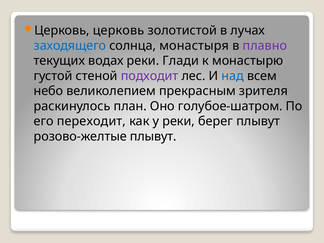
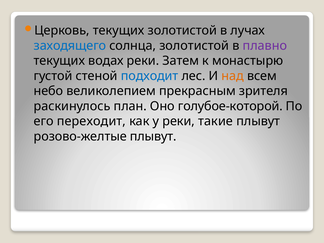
Церковь церковь: церковь -> текущих (119, 30)
солнца монастыря: монастыря -> золотистой (194, 46)
Глади: Глади -> Затем (181, 61)
подходит colour: purple -> blue (150, 76)
над colour: blue -> orange (233, 76)
голубое-шатром: голубое-шатром -> голубое-которой (230, 106)
берег: берег -> такие (215, 121)
